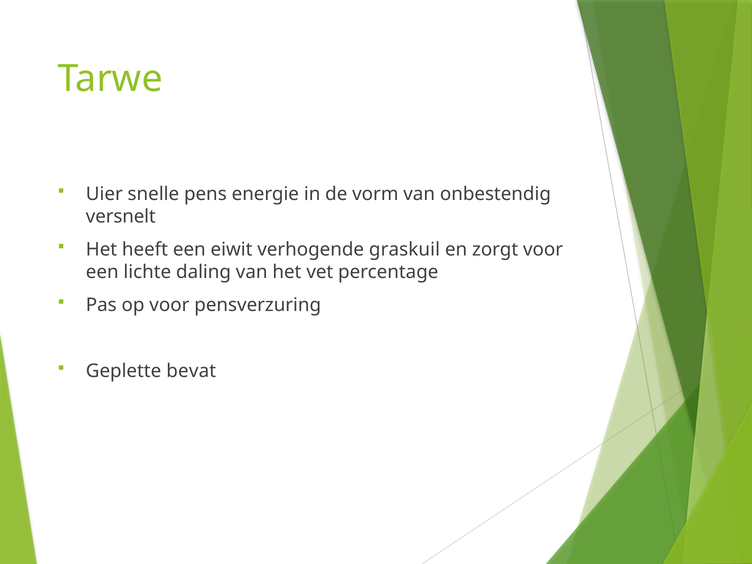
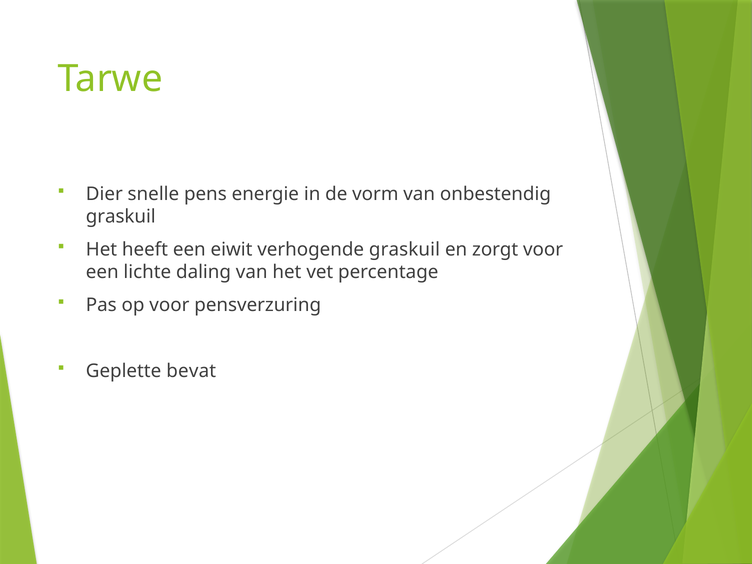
Uier: Uier -> Dier (104, 194)
versnelt: versnelt -> graskuil (121, 217)
